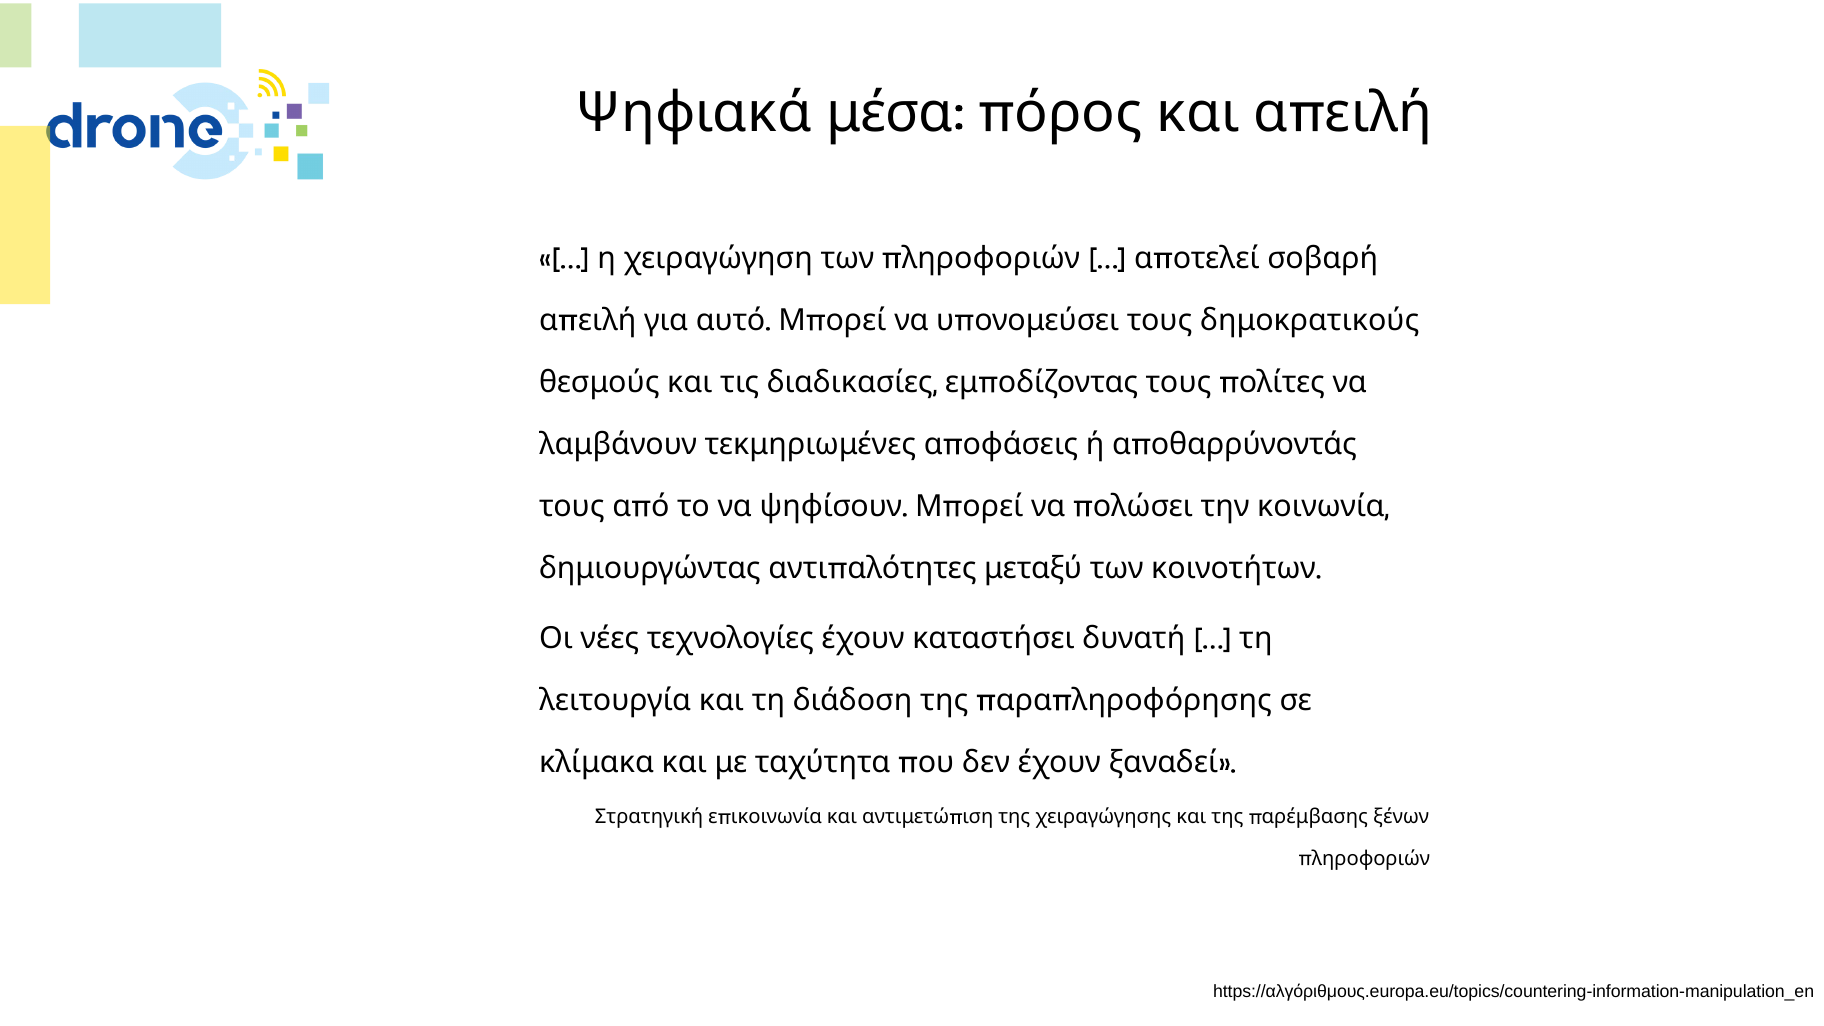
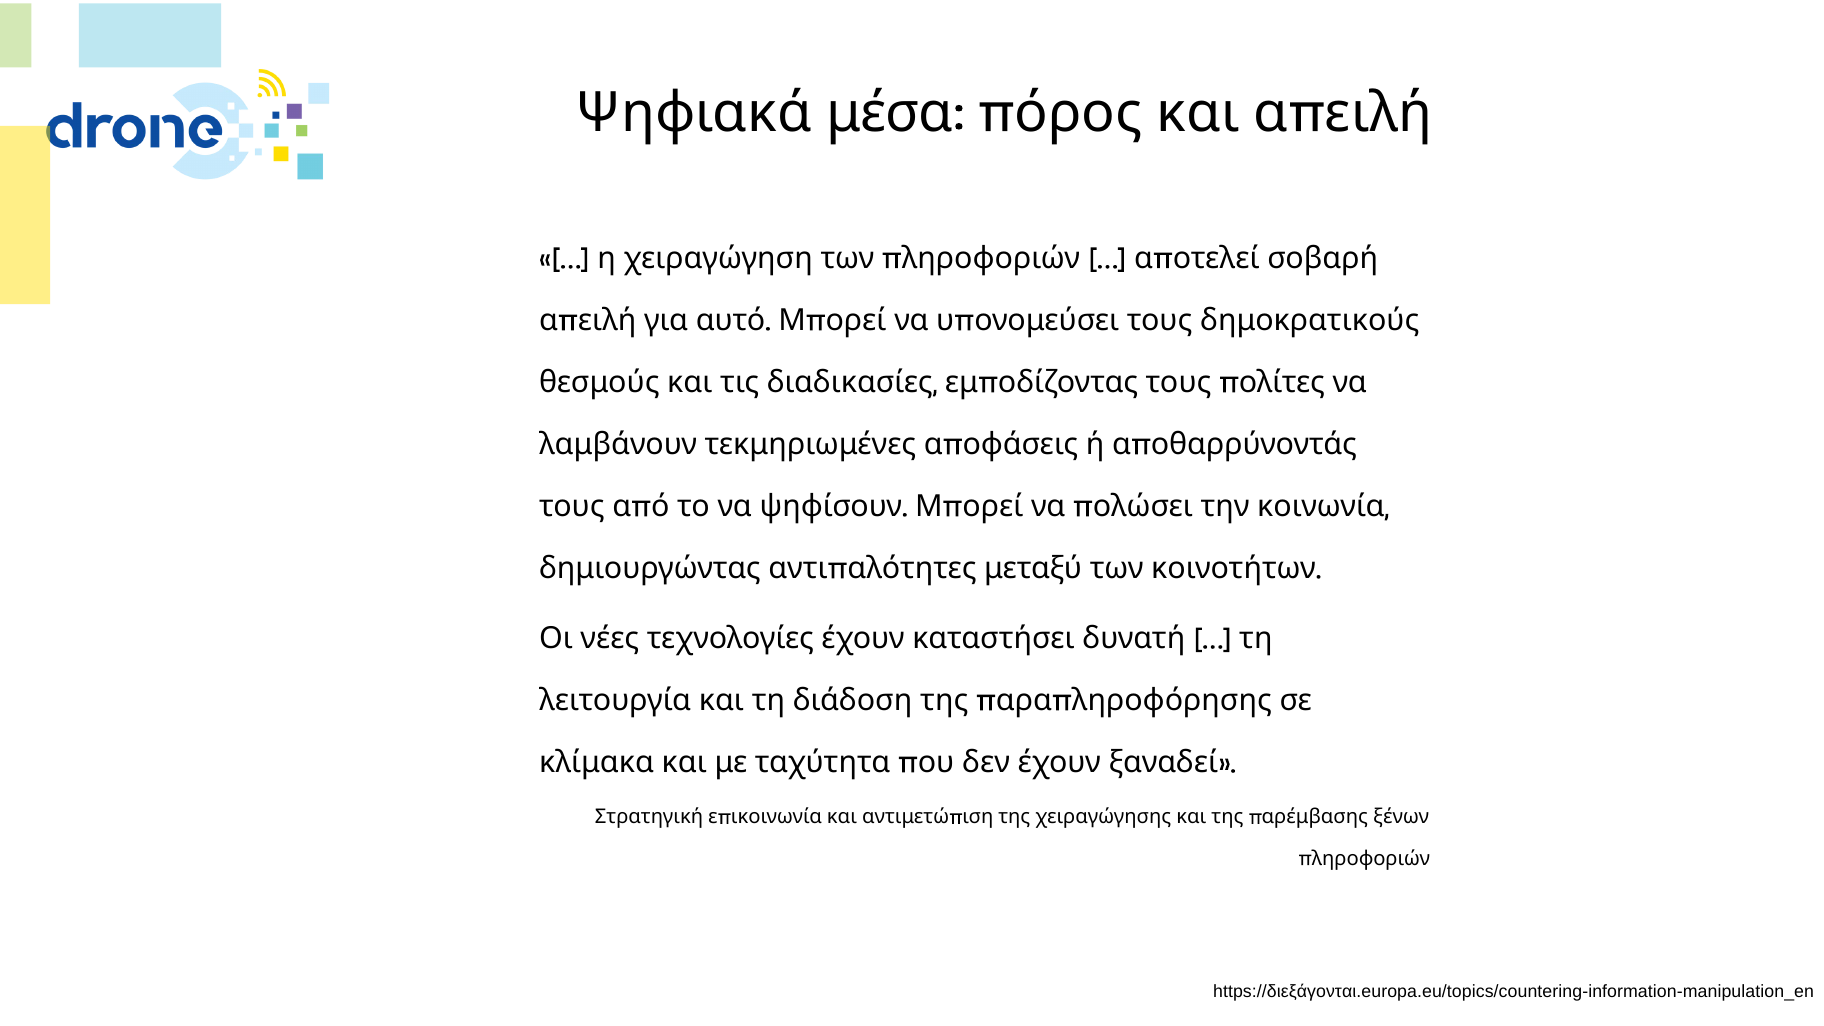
https://αλγόριθμους.europa.eu/topics/countering-information-manipulation_en: https://αλγόριθμους.europa.eu/topics/countering-information-manipulation_en -> https://διεξάγονται.europa.eu/topics/countering-information-manipulation_en (1514, 991)
